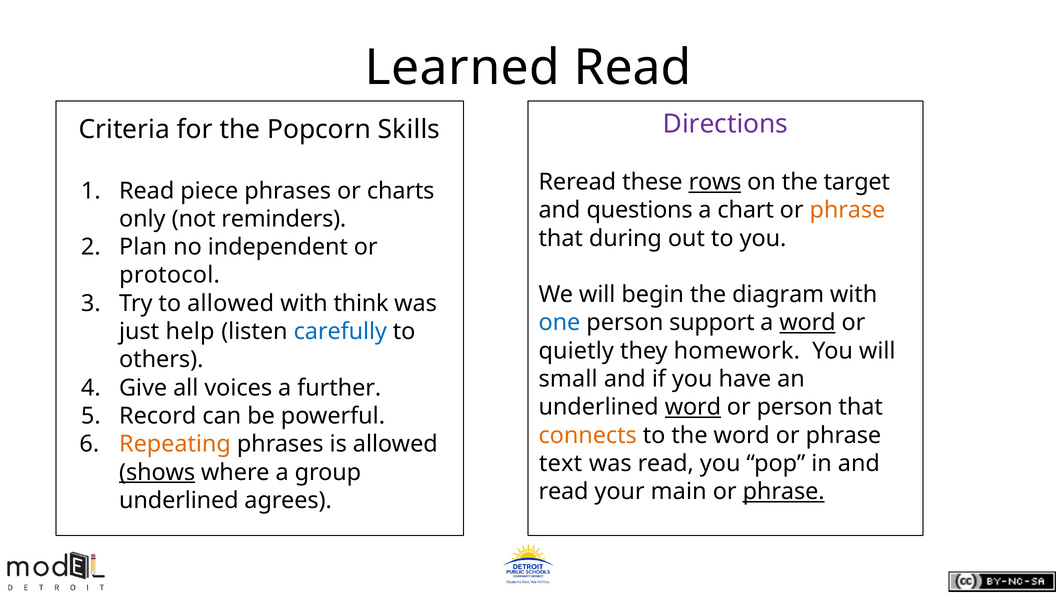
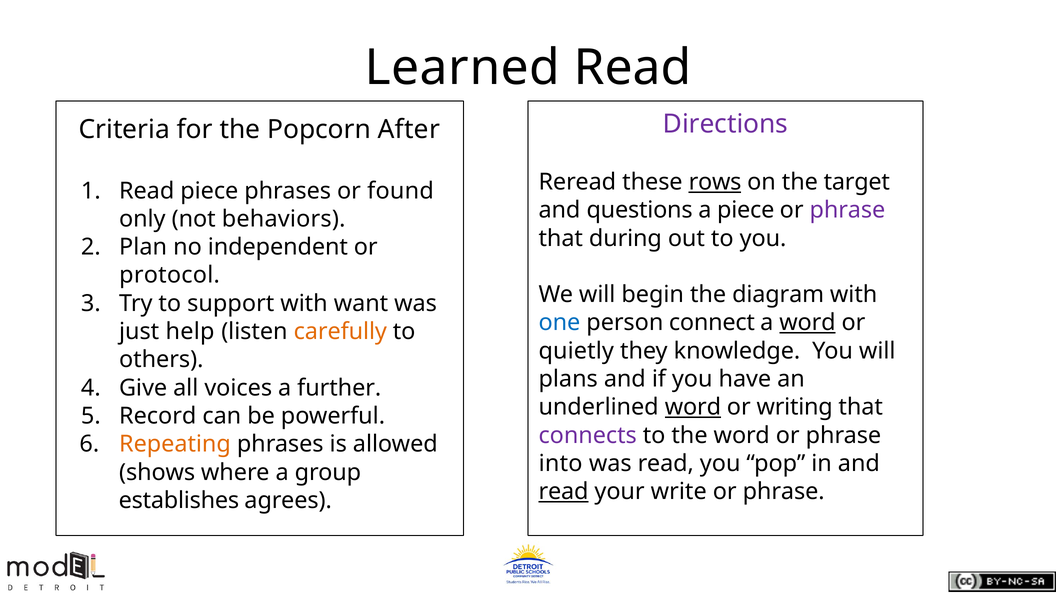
Skills: Skills -> After (409, 129)
charts: charts -> found (401, 191)
a chart: chart -> piece (746, 210)
phrase colour: orange -> purple (847, 210)
reminders: reminders -> behaviors (284, 219)
to allowed: allowed -> support (231, 303)
think: think -> want (361, 303)
support: support -> connect (712, 323)
carefully colour: blue -> orange (340, 332)
homework: homework -> knowledge (737, 351)
small: small -> plans (568, 379)
or person: person -> writing (795, 407)
connects colour: orange -> purple (588, 435)
text: text -> into (561, 463)
shows underline: present -> none (157, 472)
read underline: none -> present (563, 492)
main: main -> write (679, 492)
phrase underline: present -> none (784, 492)
underlined: underlined -> establishes (179, 500)
